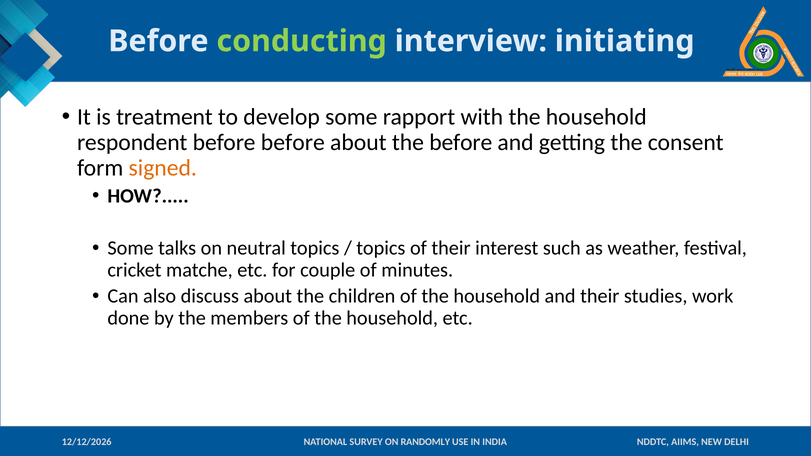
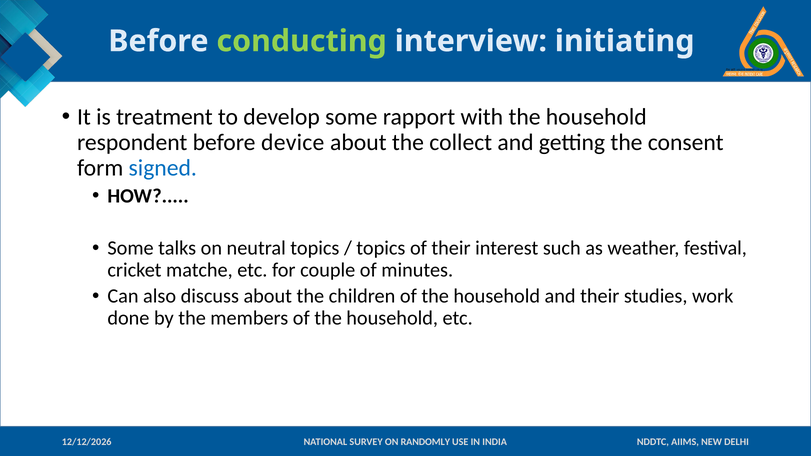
before before: before -> device (293, 143)
the before: before -> collect (461, 143)
signed colour: orange -> blue (163, 168)
